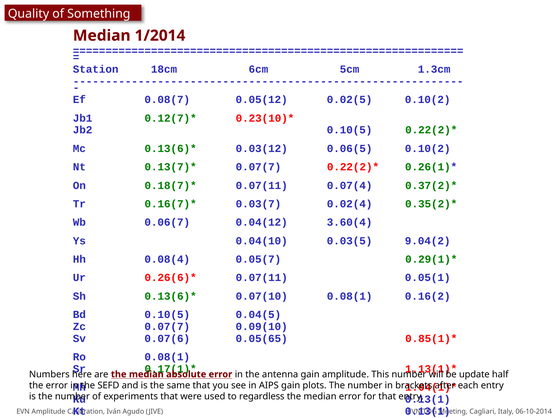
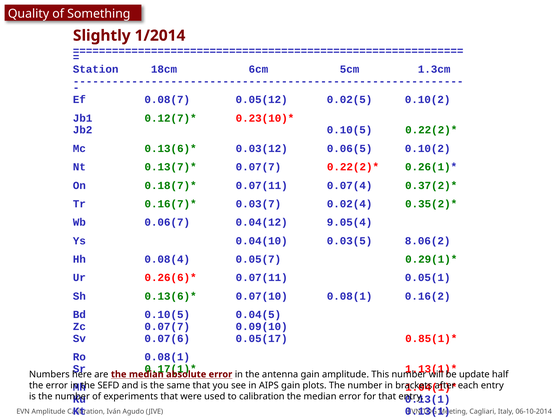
Median: Median -> Slightly (102, 36)
3.60(4: 3.60(4 -> 9.05(4 (350, 222)
9.04(2: 9.04(2 -> 8.06(2 (428, 241)
0.05(65: 0.05(65 -> 0.05(17 (262, 338)
to regardless: regardless -> calibration (262, 396)
